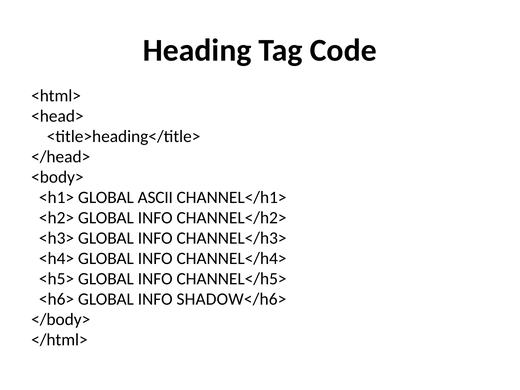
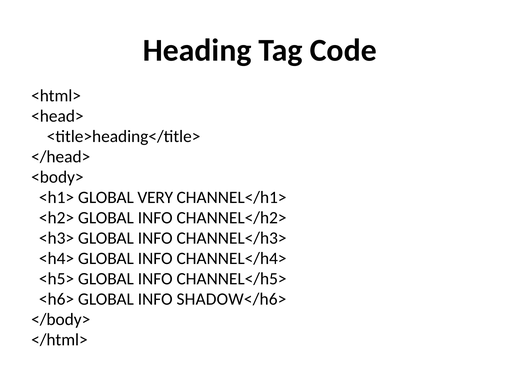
ASCII: ASCII -> VERY (155, 198)
